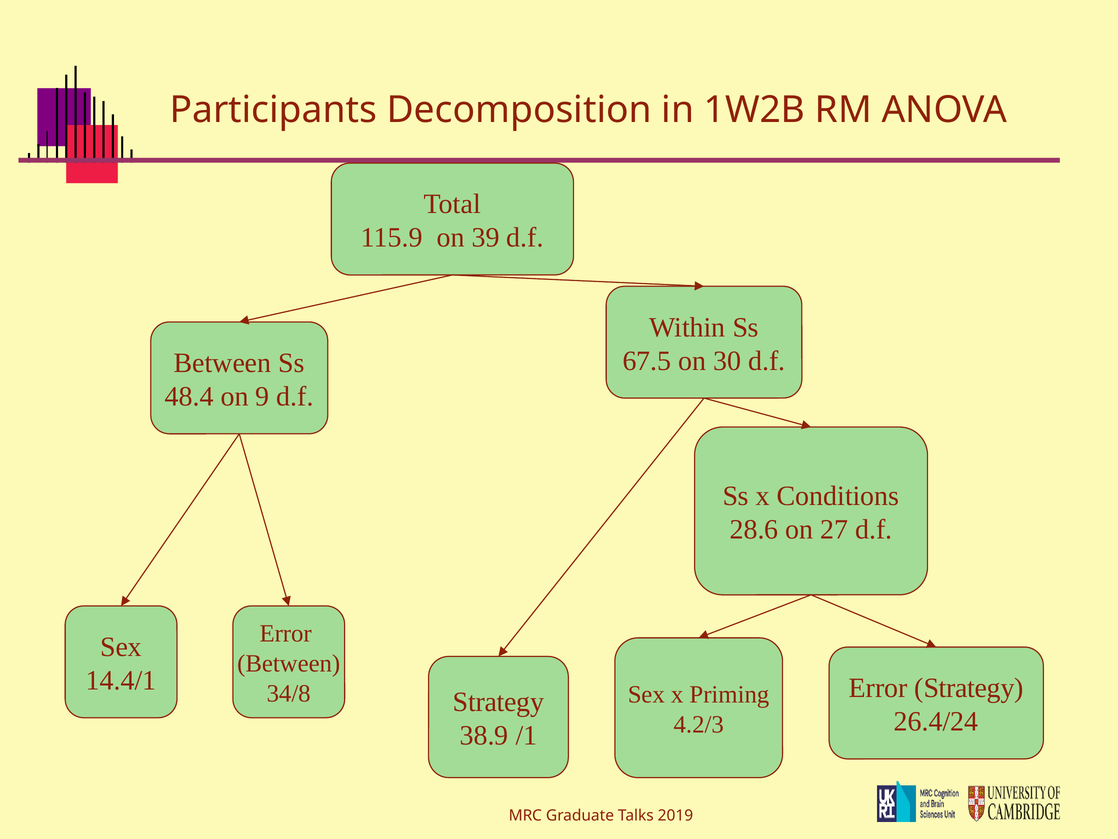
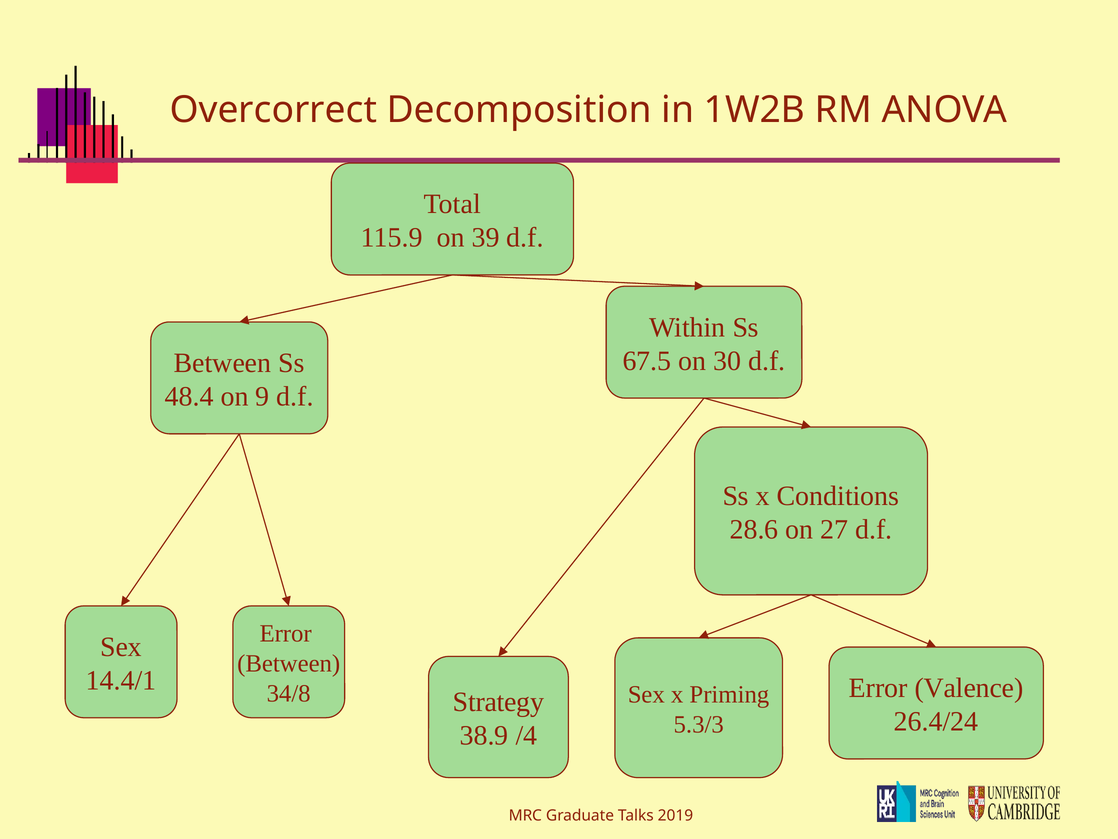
Participants: Participants -> Overcorrect (273, 110)
Error Strategy: Strategy -> Valence (969, 688)
4.2/3: 4.2/3 -> 5.3/3 (699, 724)
/1: /1 -> /4 (526, 735)
